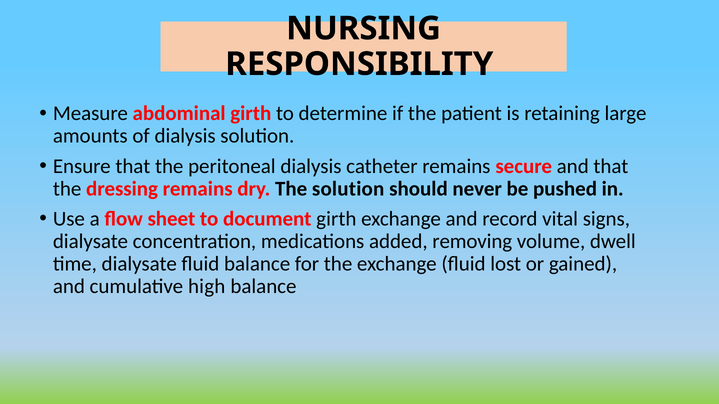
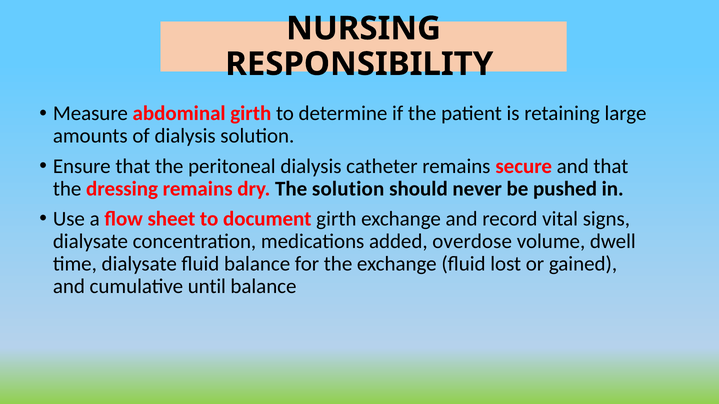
removing: removing -> overdose (472, 242)
high: high -> until (207, 287)
